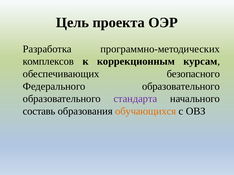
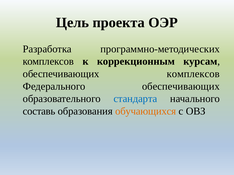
обеспечивающих безопасного: безопасного -> комплексов (193, 74)
Федерального образовательного: образовательного -> обеспечивающих (181, 87)
стандарта colour: purple -> blue (135, 99)
